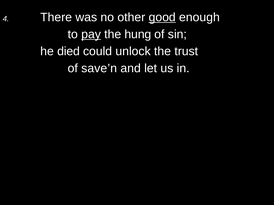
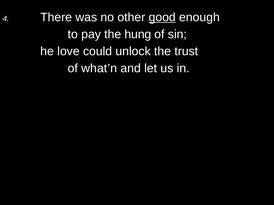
pay underline: present -> none (91, 34)
died: died -> love (68, 51)
save’n: save’n -> what’n (99, 68)
